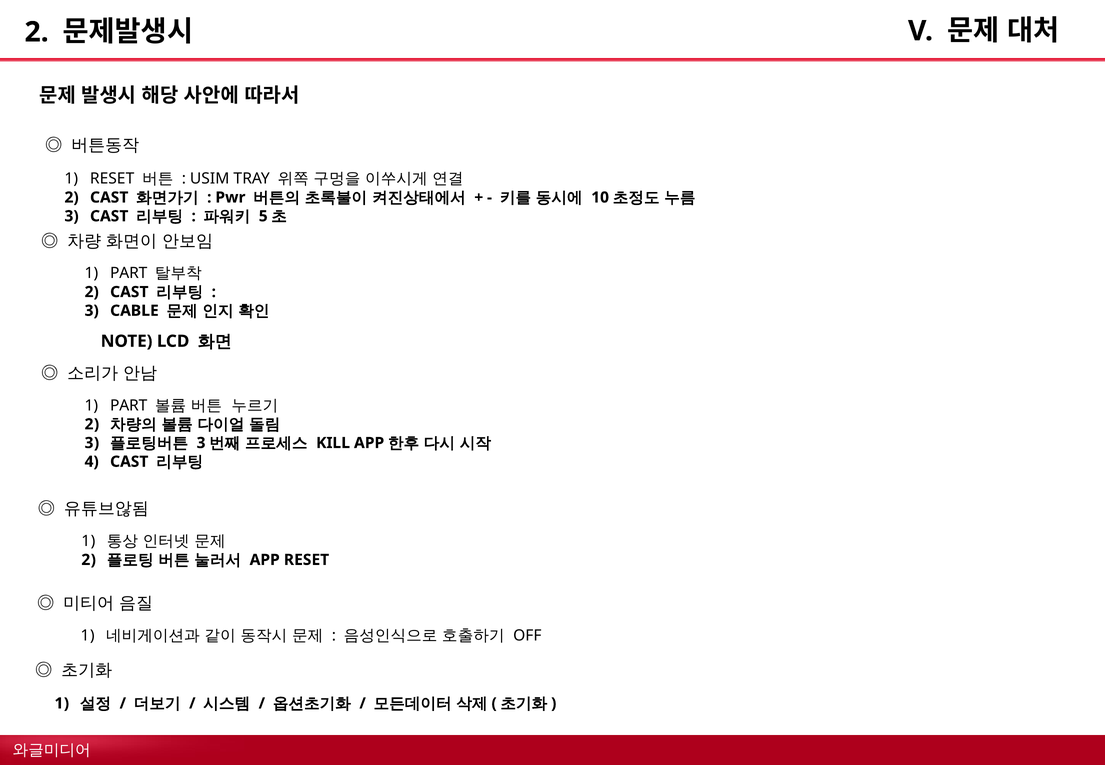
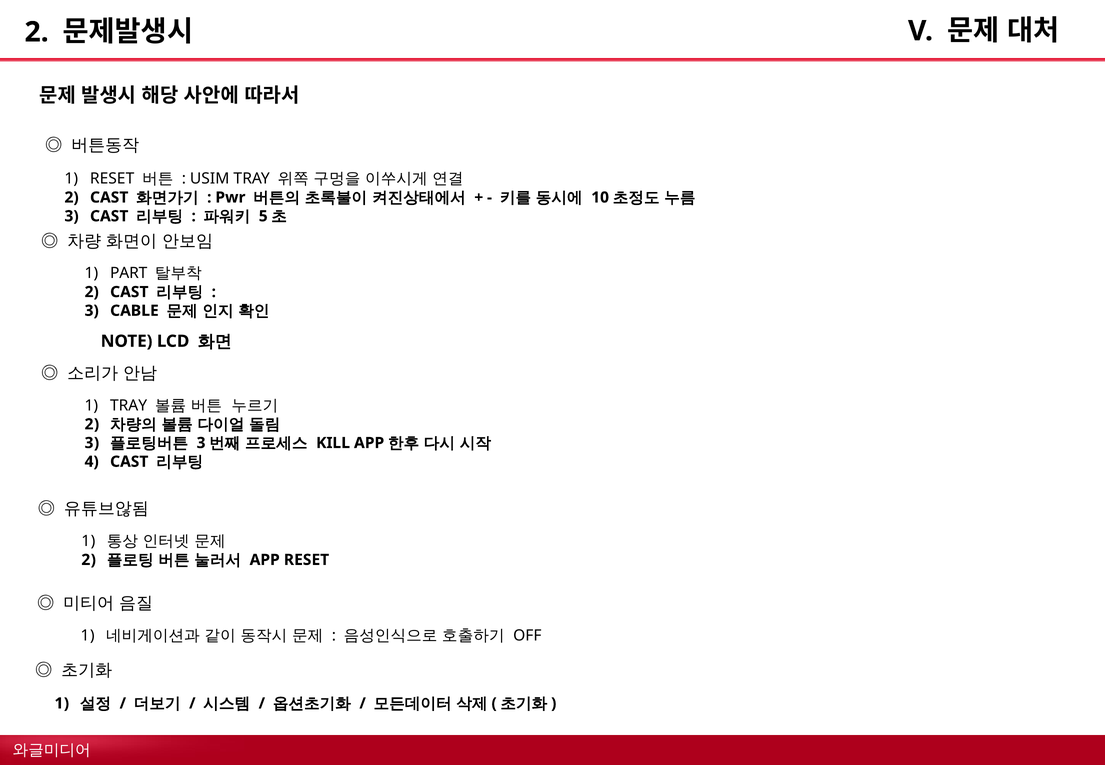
PART: PART -> TRAY (129, 406)
